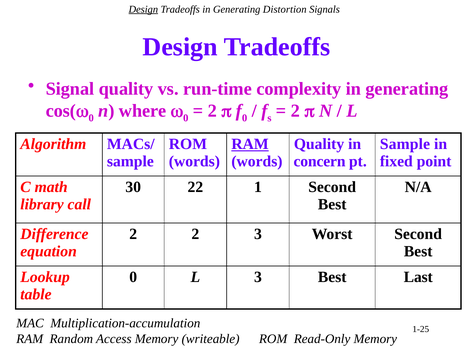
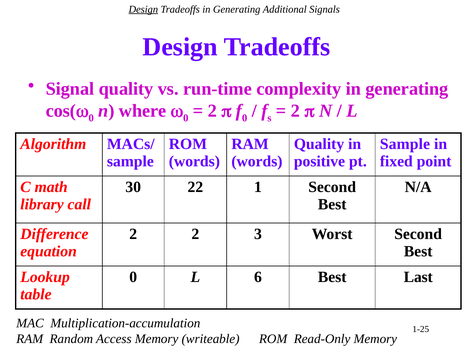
Distortion: Distortion -> Additional (285, 9)
RAM underline: present -> none (250, 144)
concern: concern -> positive (319, 161)
L 3: 3 -> 6 (258, 277)
